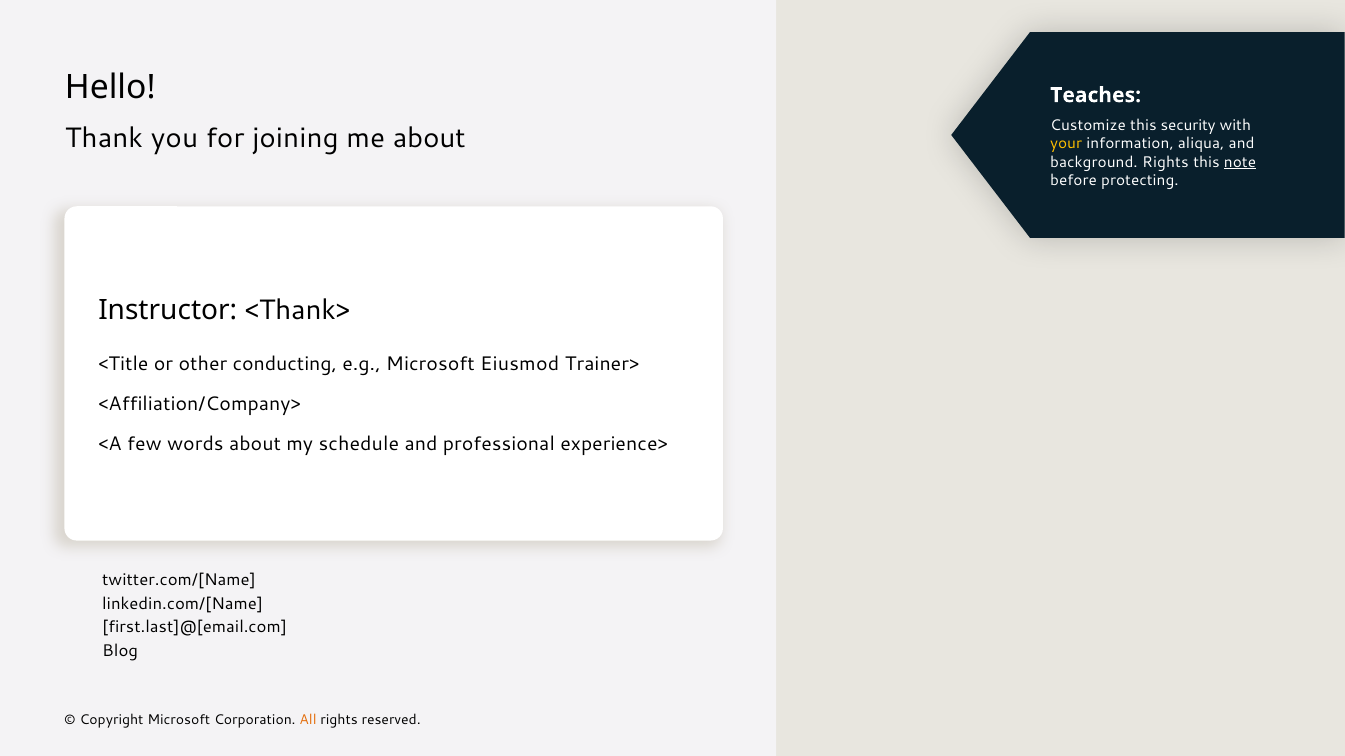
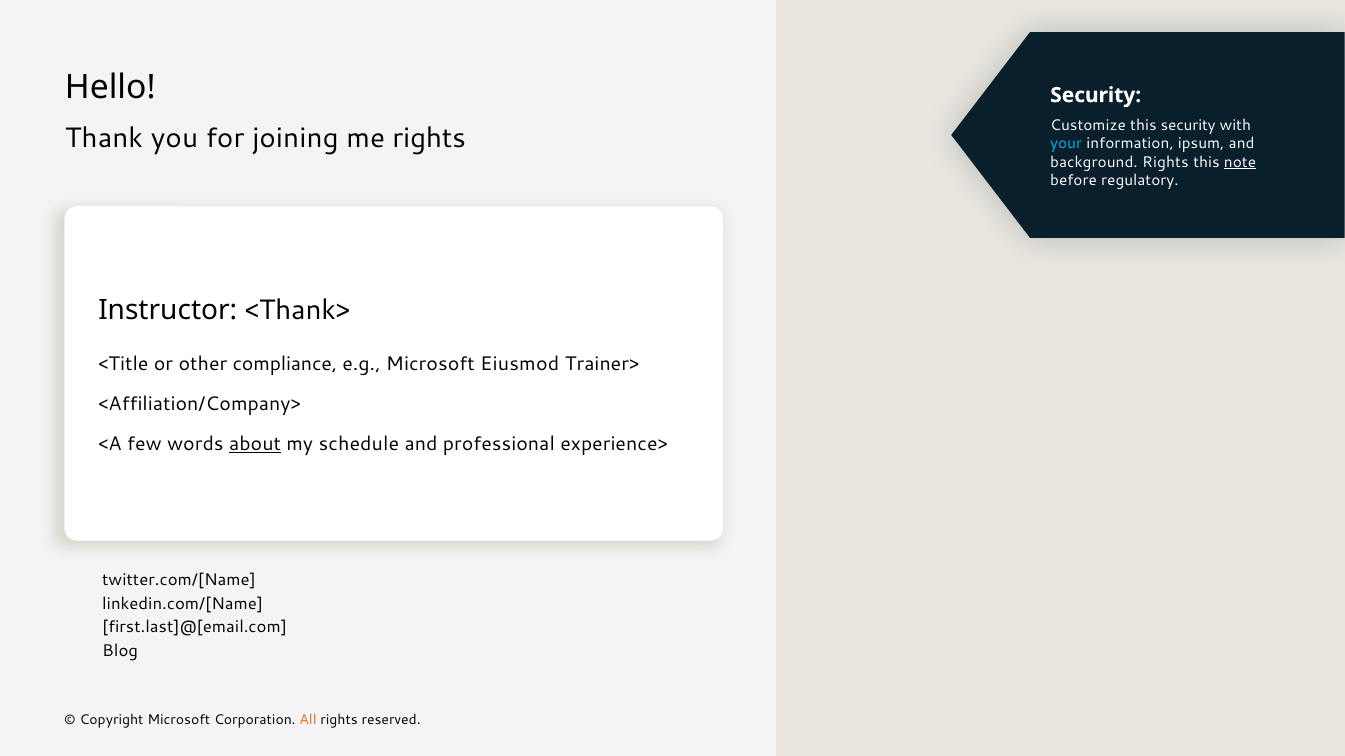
Teaches: Teaches -> Security (1096, 95)
me about: about -> rights (429, 139)
your colour: yellow -> light blue (1066, 144)
aliqua: aliqua -> ipsum (1201, 144)
protecting: protecting -> regulatory (1140, 181)
conducting: conducting -> compliance (285, 364)
about underline: none -> present (255, 445)
